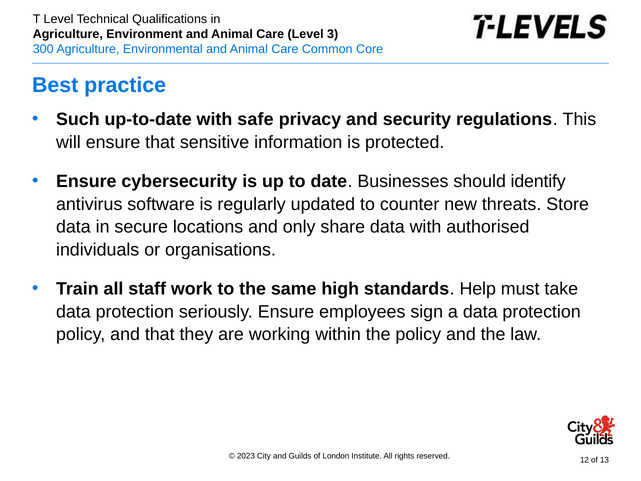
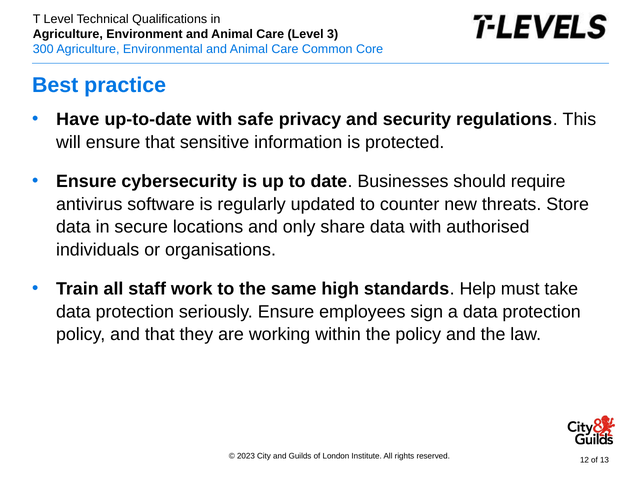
Such: Such -> Have (78, 119)
identify: identify -> require (538, 181)
